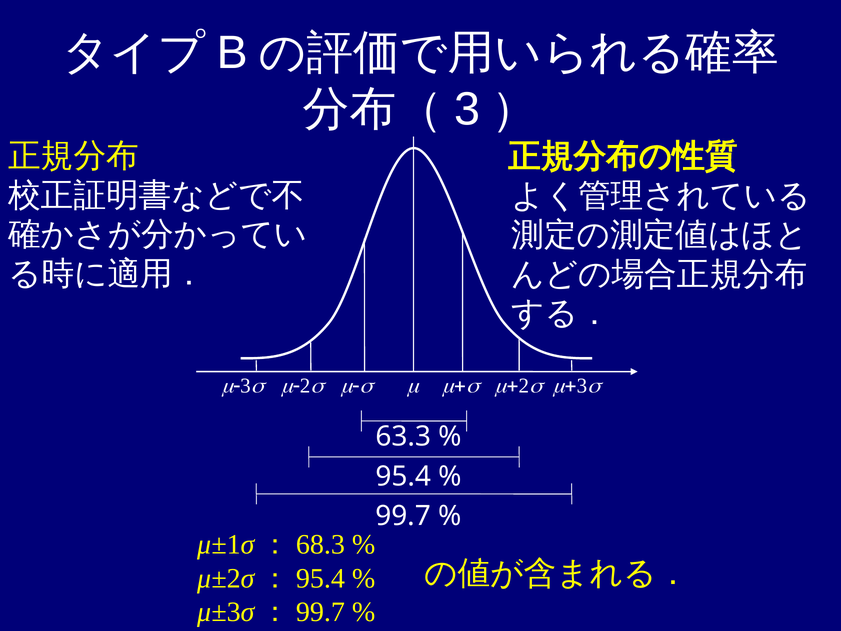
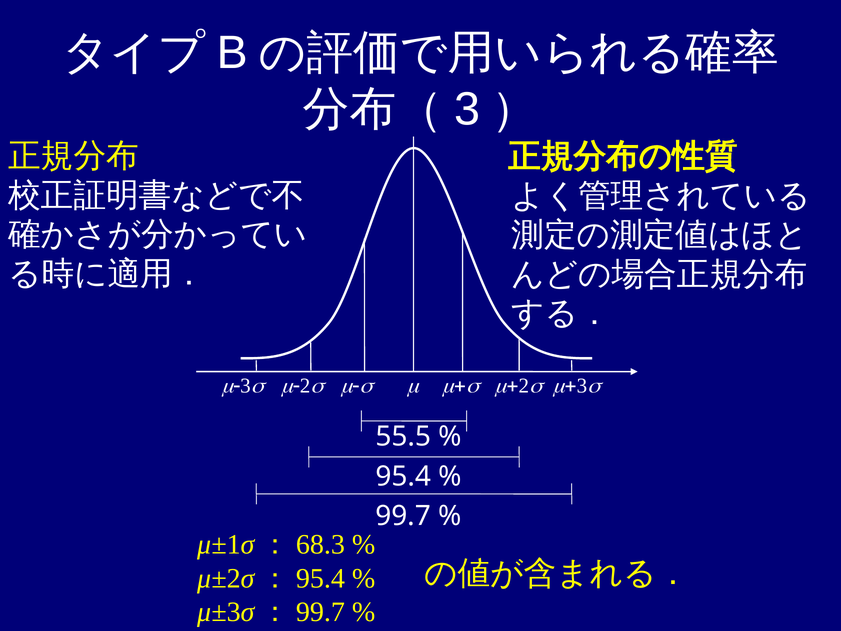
63.3: 63.3 -> 55.5 (403, 436)
